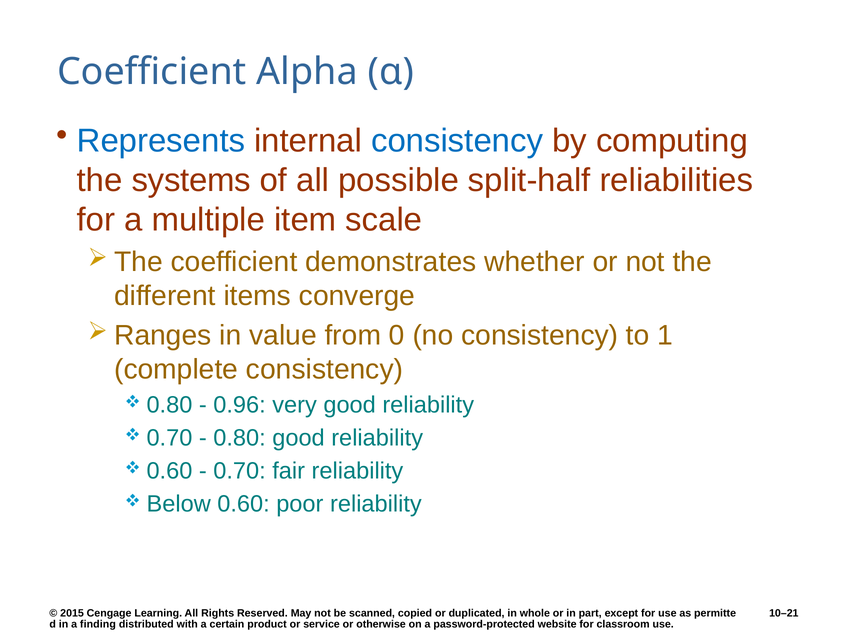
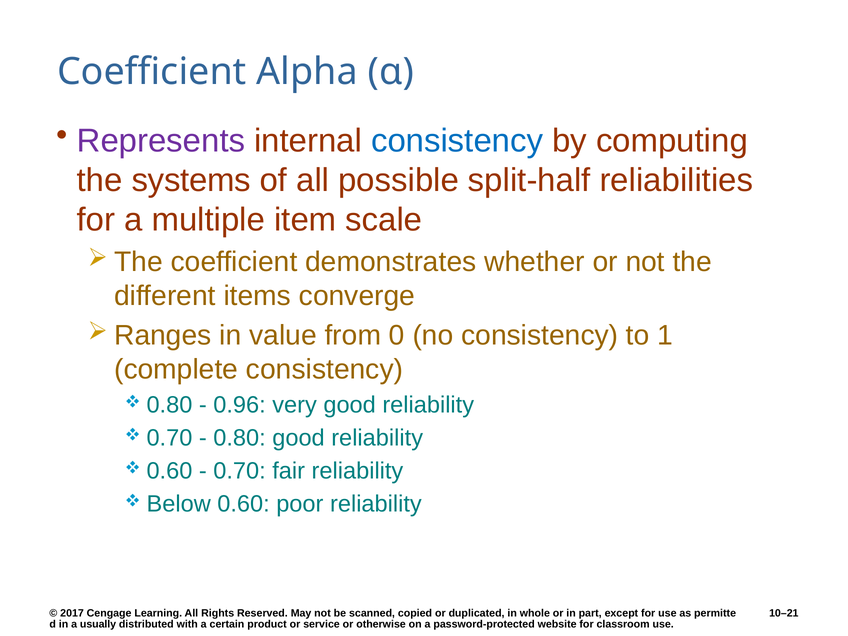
Represents colour: blue -> purple (161, 141)
2015: 2015 -> 2017 (72, 613)
finding: finding -> usually (98, 624)
